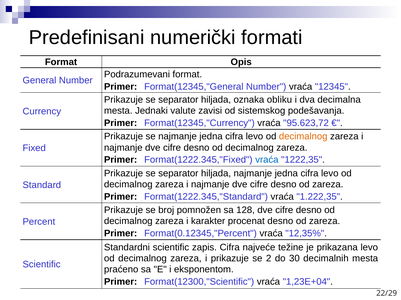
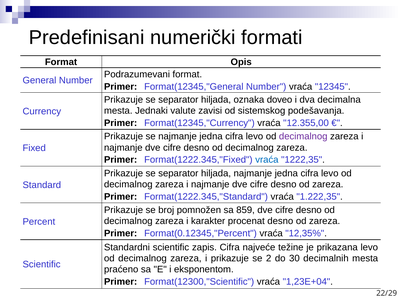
obliku: obliku -> doveo (280, 100)
95.623,72: 95.623,72 -> 12.355,00 (306, 123)
decimalnog colour: orange -> purple (303, 137)
128: 128 -> 859 (246, 211)
